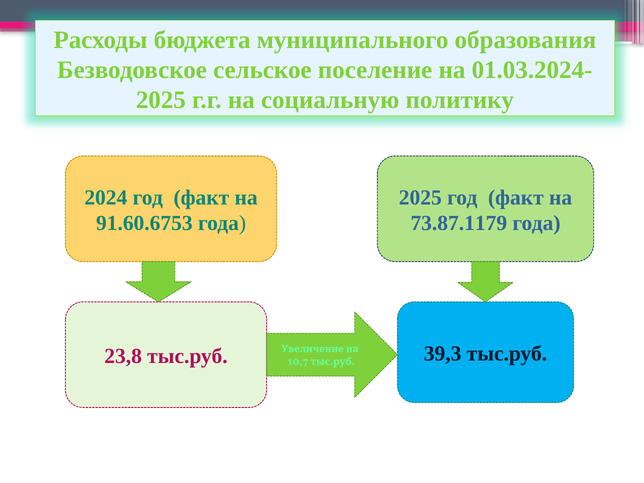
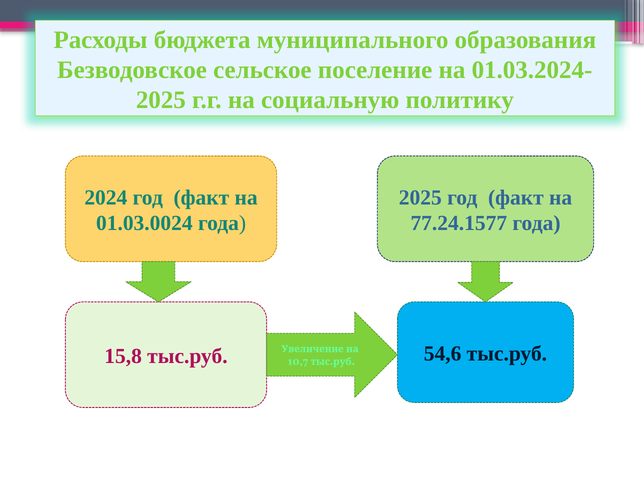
91.60.6753: 91.60.6753 -> 01.03.0024 (144, 223)
73.87.1179: 73.87.1179 -> 77.24.1577 (459, 223)
23,8: 23,8 -> 15,8 (123, 356)
39,3: 39,3 -> 54,6 (443, 354)
